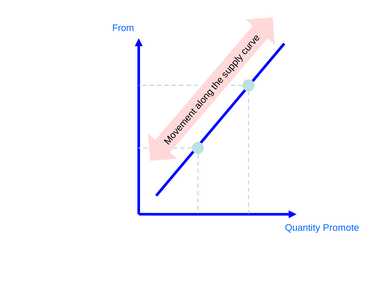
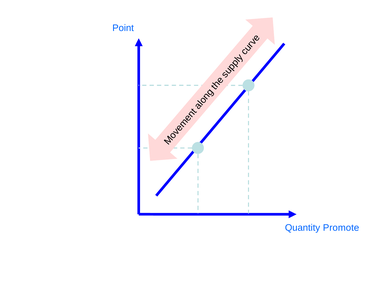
From: From -> Point (123, 28)
